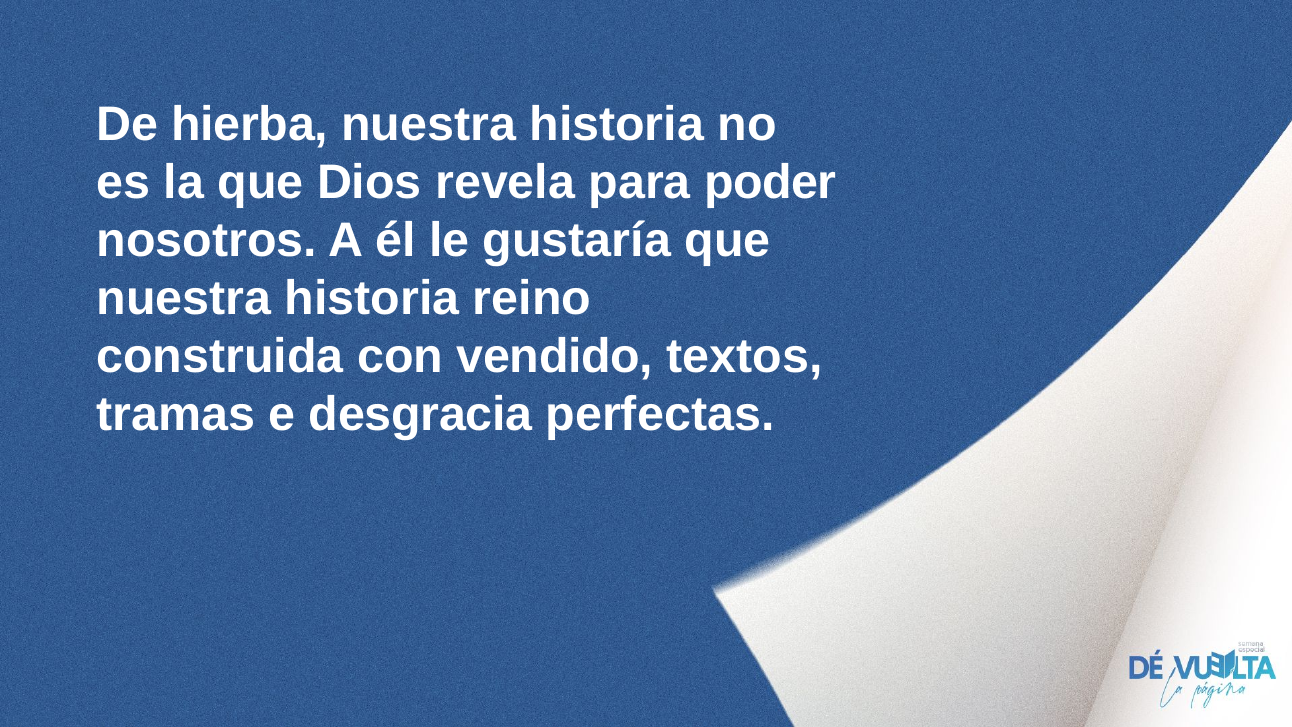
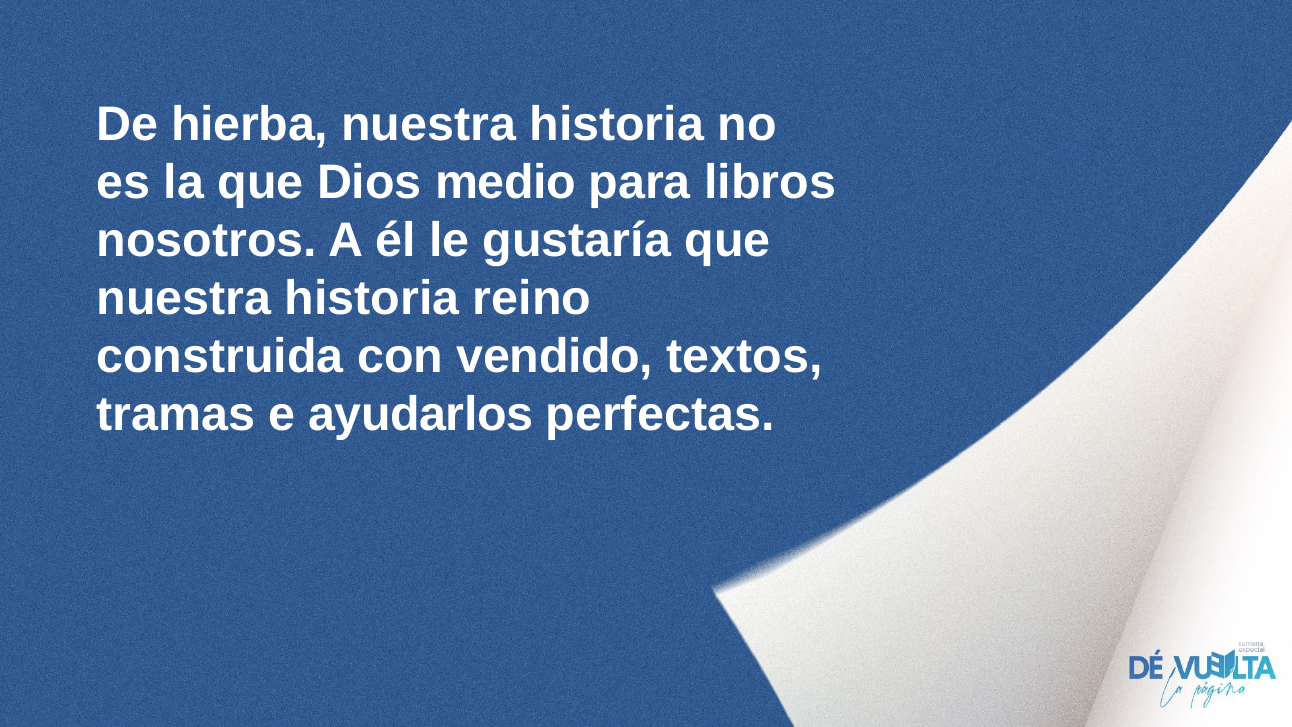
revela: revela -> medio (505, 182)
poder: poder -> libros (770, 182)
desgracia: desgracia -> ayudarlos (421, 415)
